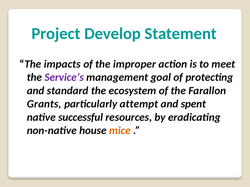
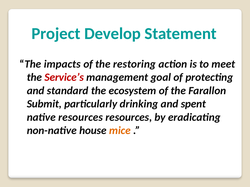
improper: improper -> restoring (134, 64)
Service’s colour: purple -> red (64, 77)
Grants: Grants -> Submit (44, 104)
attempt: attempt -> drinking (139, 104)
native successful: successful -> resources (81, 118)
